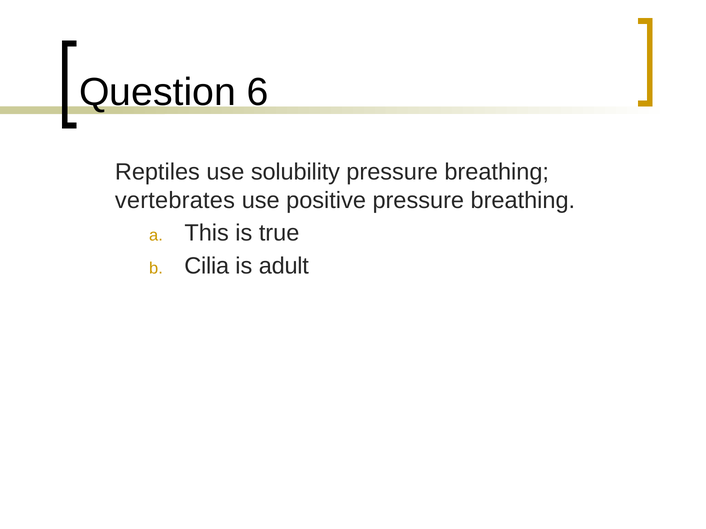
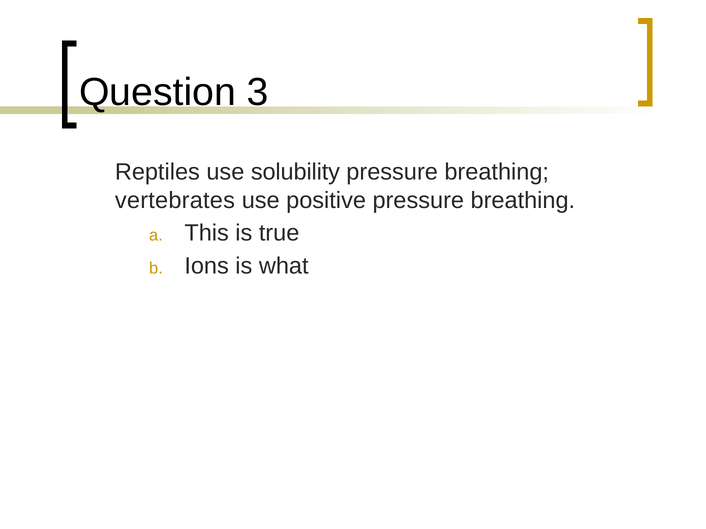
6: 6 -> 3 (258, 92)
Cilia: Cilia -> Ions (207, 266)
adult: adult -> what (284, 266)
